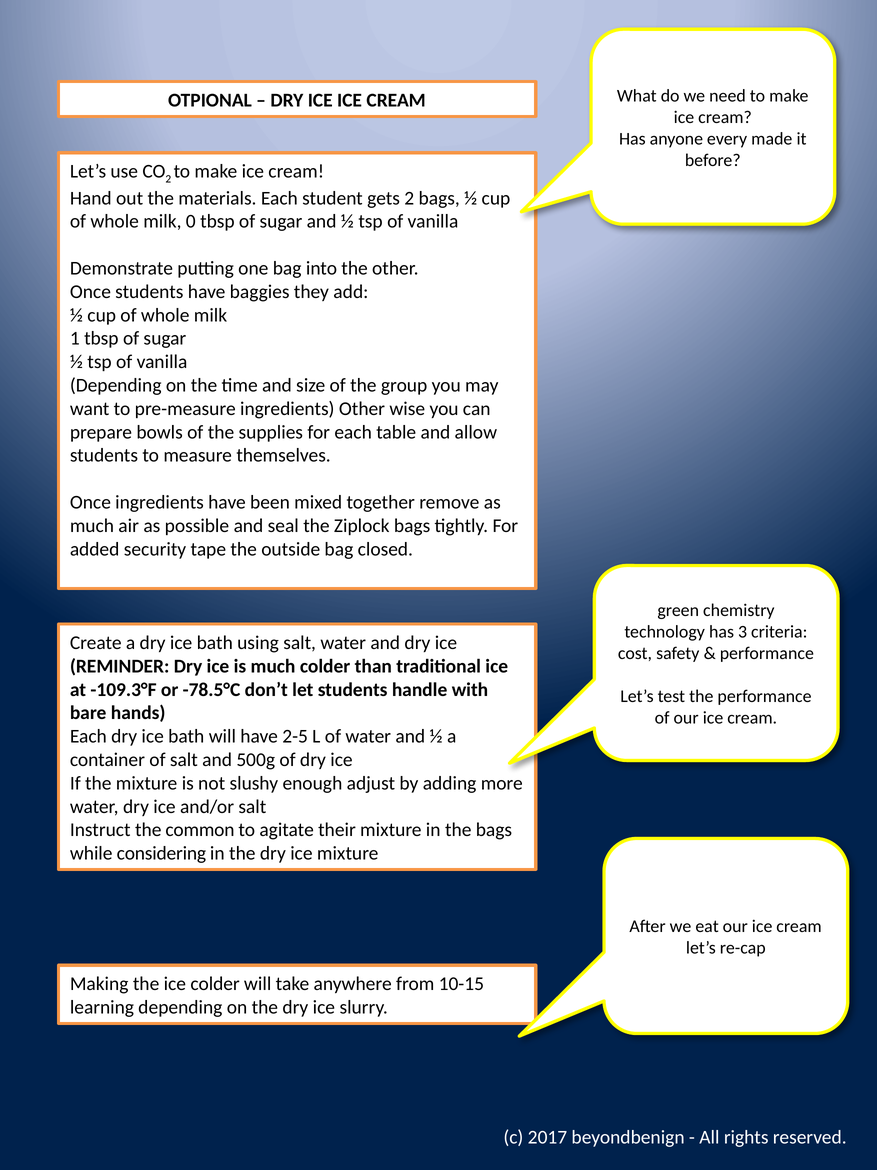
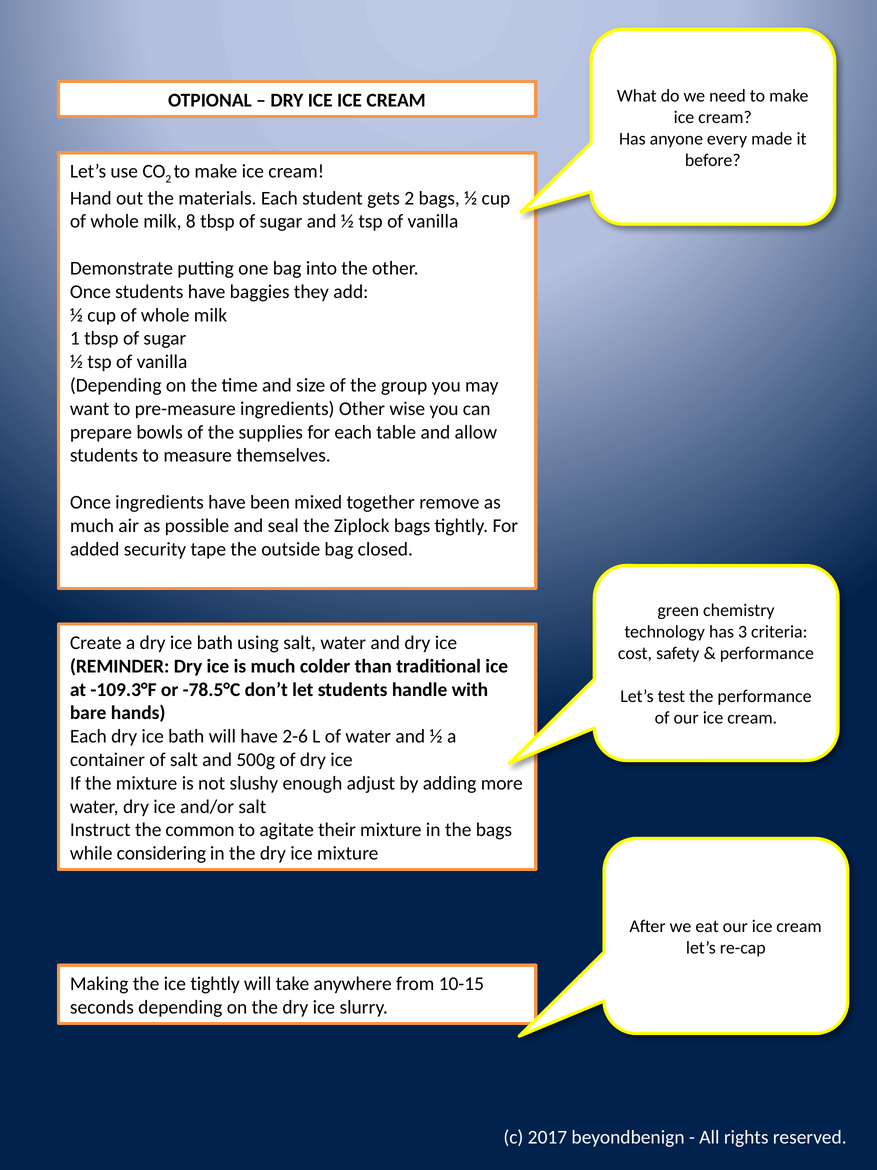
0: 0 -> 8 (191, 221)
2-5: 2-5 -> 2-6 (295, 736)
ice colder: colder -> tightly (215, 983)
learning: learning -> seconds (102, 1007)
